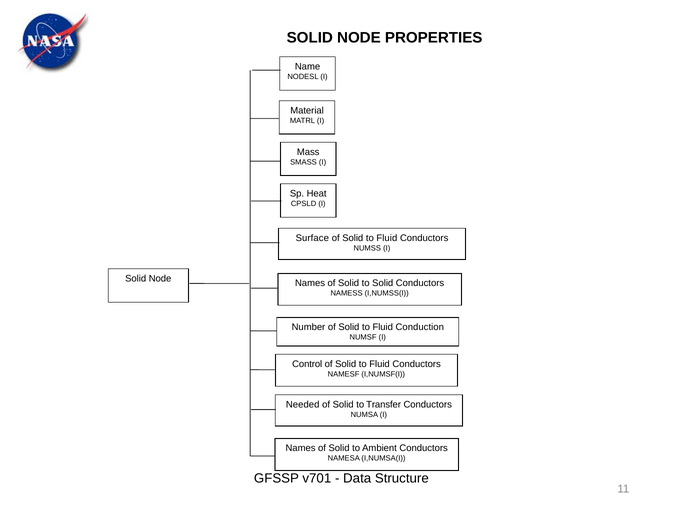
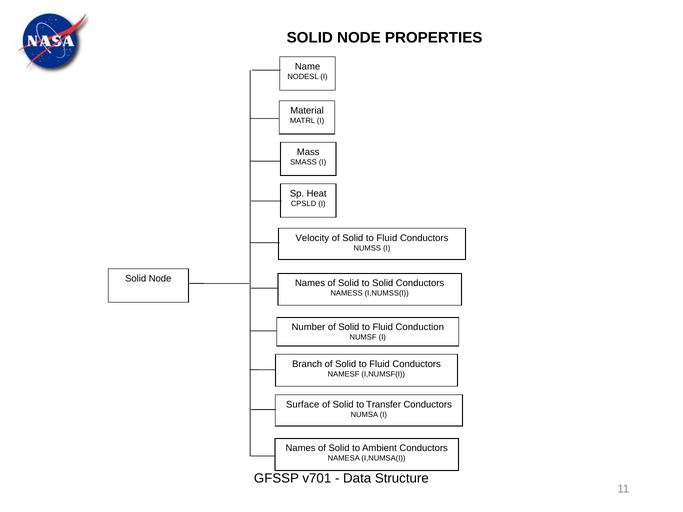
Surface: Surface -> Velocity (312, 238)
Control: Control -> Branch (307, 364)
Needed: Needed -> Surface (303, 405)
